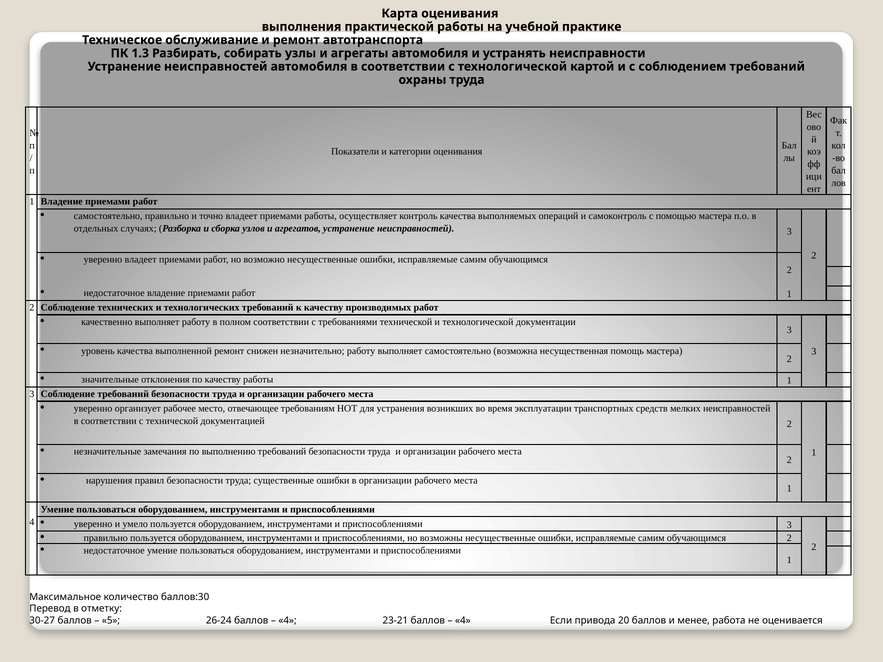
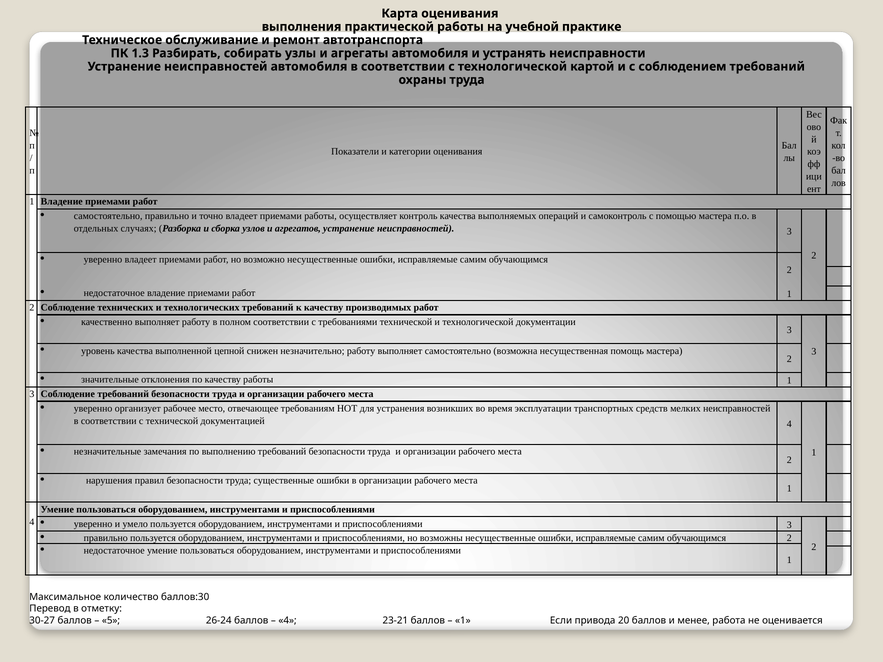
выполненной ремонт: ремонт -> цепной (229, 351)
документацией 2: 2 -> 4 (789, 424)
4: 4 -> 1 (463, 621)
